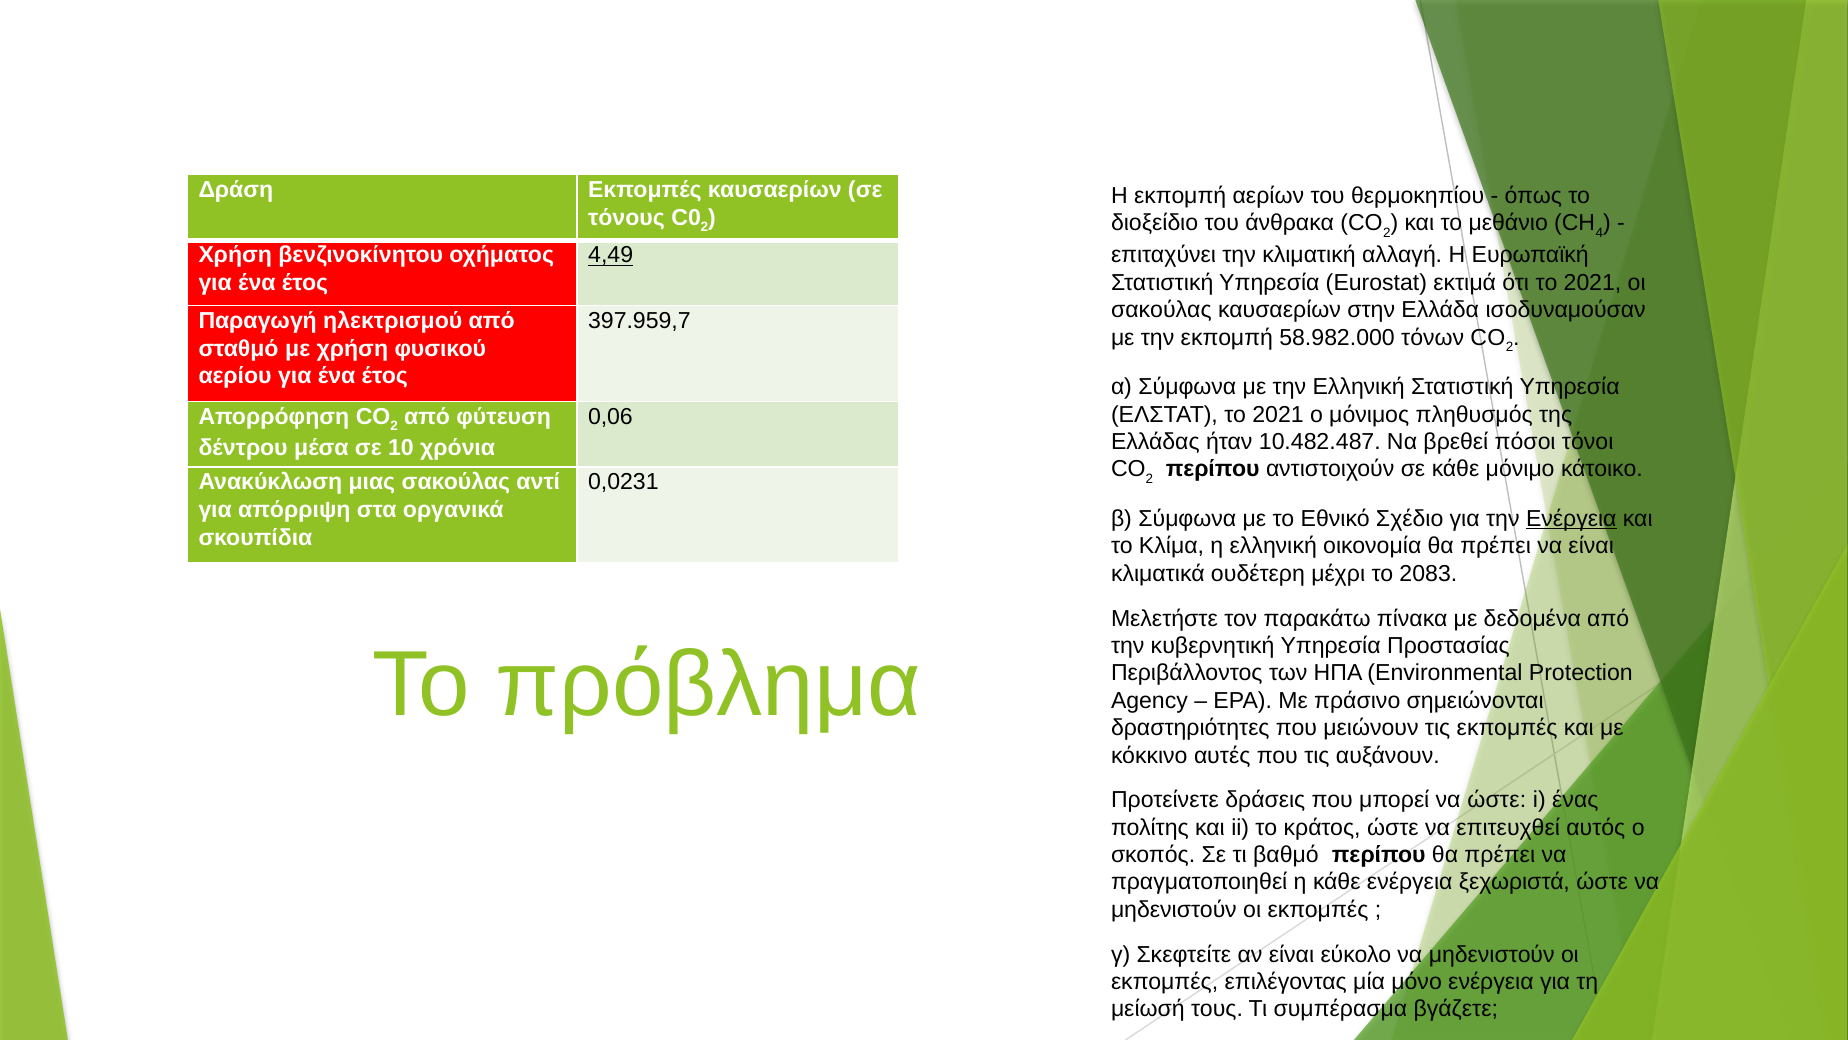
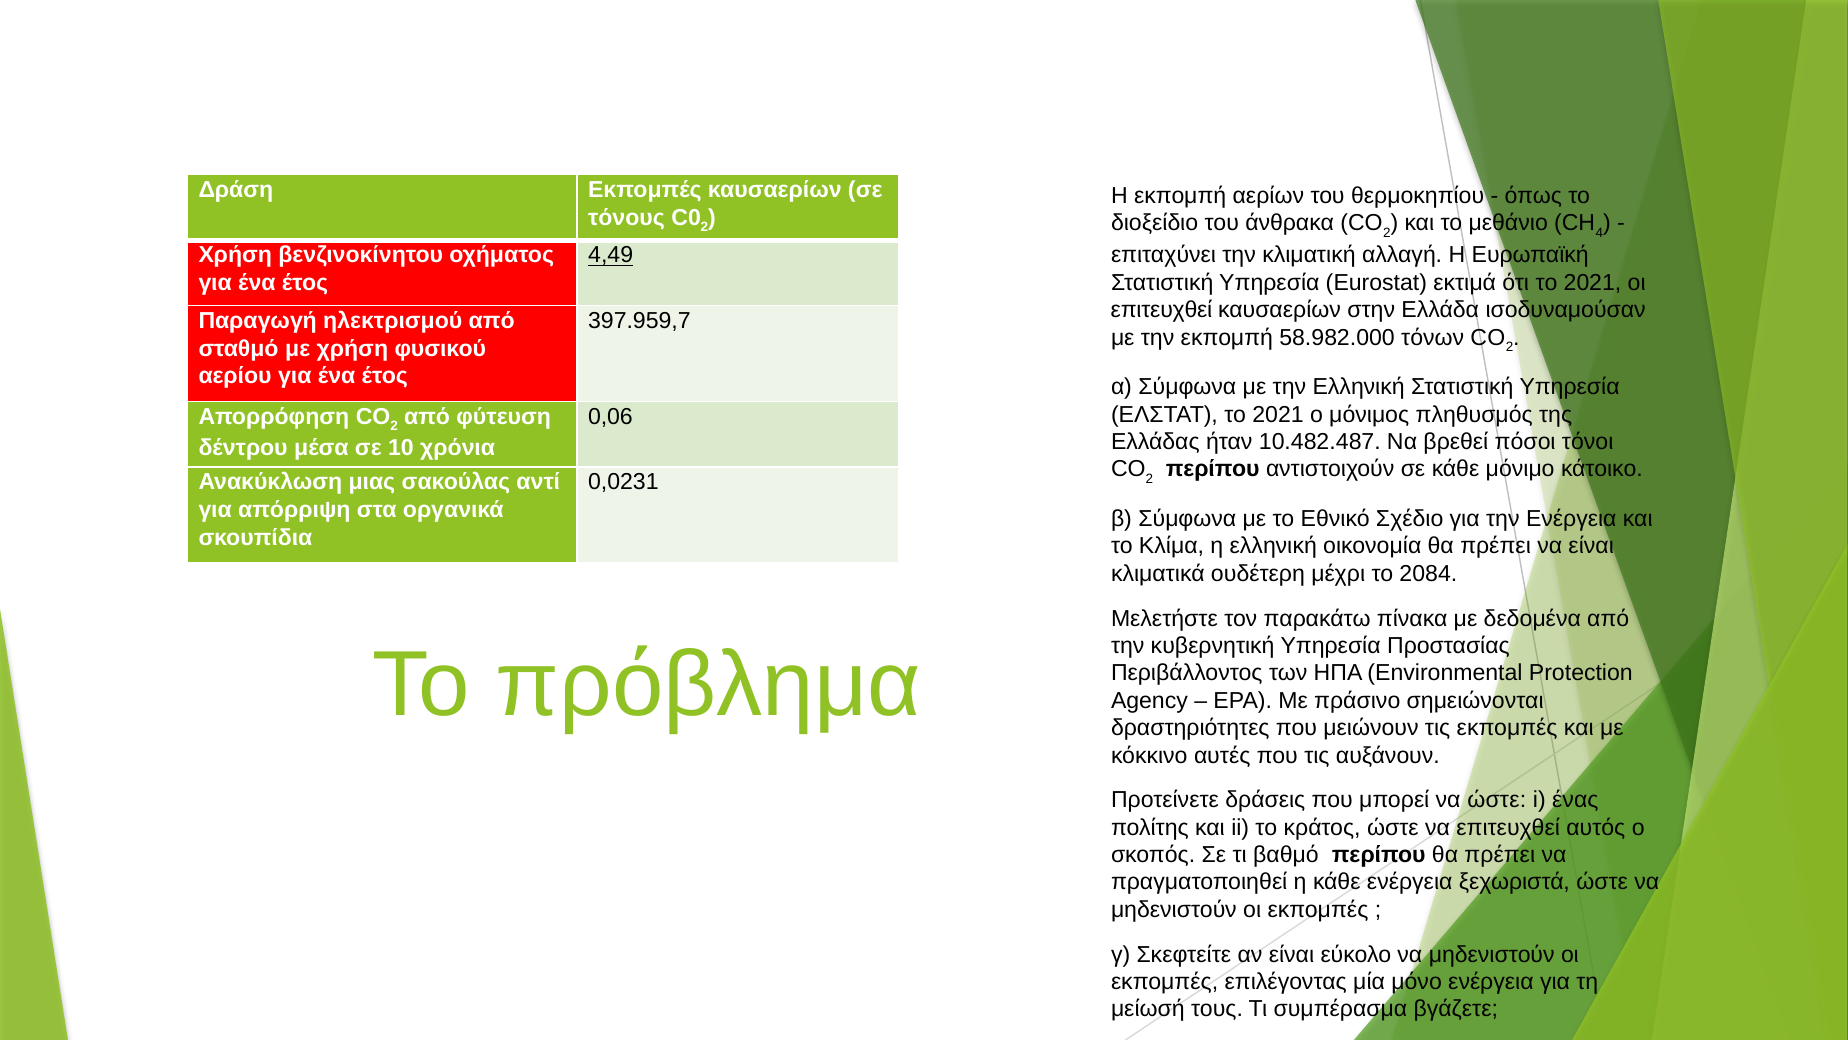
σακούλας: σακούλας -> επιτευχθεί (1162, 310)
Ενέργεια underline: present -> none (1571, 519)
2083: 2083 -> 2084 (1428, 573)
